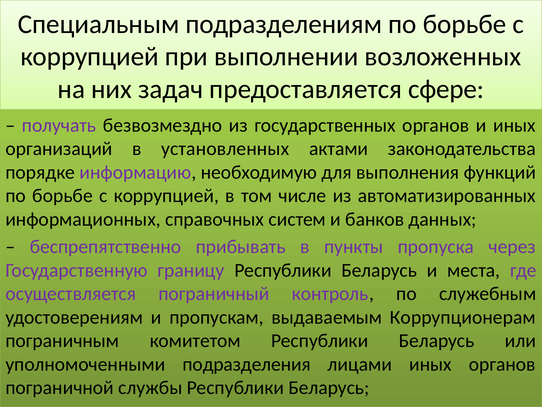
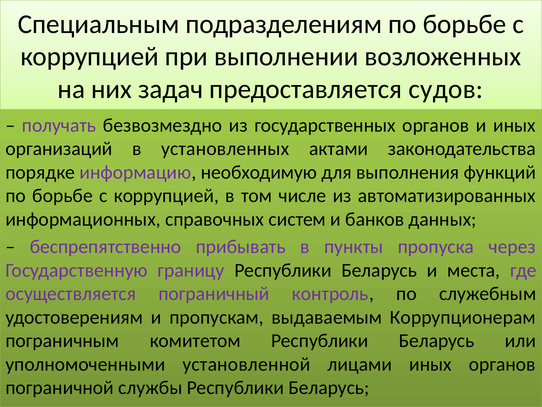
сфере: сфере -> судов (446, 89)
подразделения: подразделения -> установленной (246, 364)
